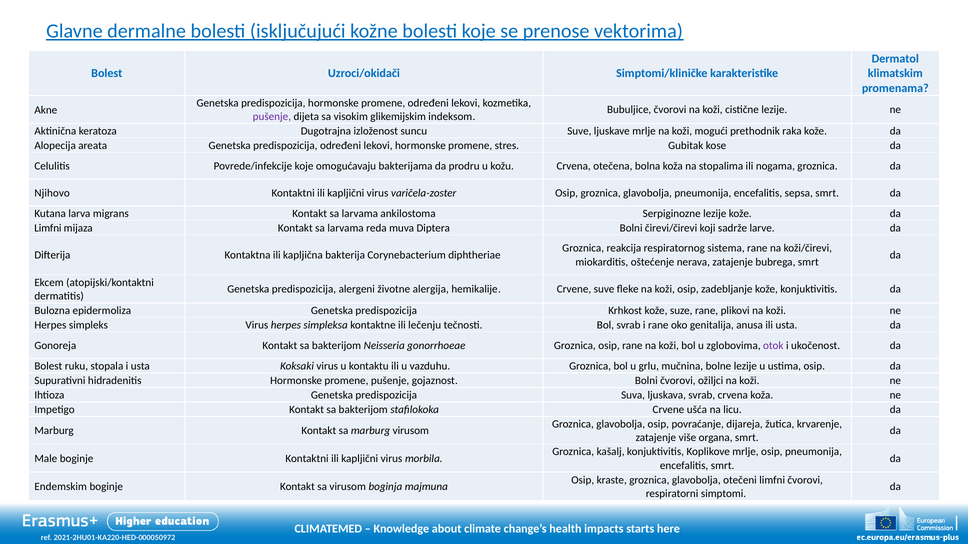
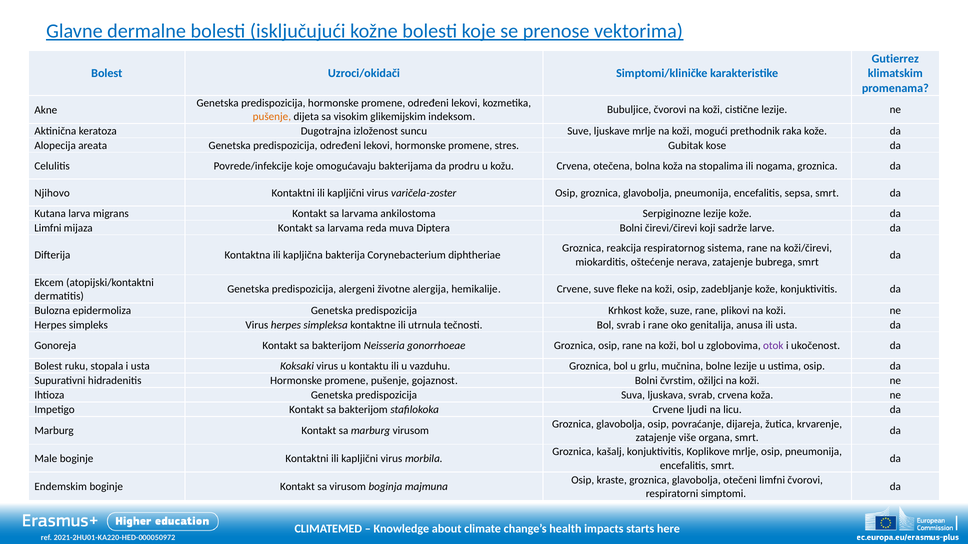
Dermatol: Dermatol -> Gutierrez (895, 59)
pušenje colour: purple -> orange (272, 117)
lečenju: lečenju -> utrnula (425, 325)
Bolni čvorovi: čvorovi -> čvrstim (678, 381)
ušća: ušća -> ljudi (697, 410)
